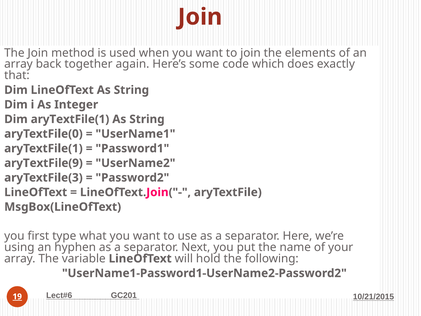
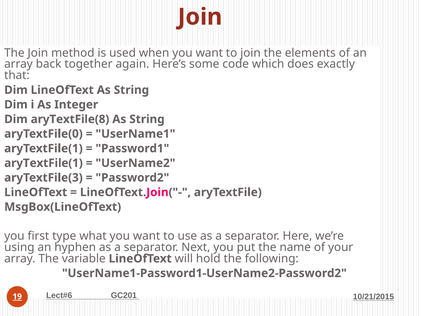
Dim aryTextFile(1: aryTextFile(1 -> aryTextFile(8 (70, 119)
aryTextFile(9: aryTextFile(9 -> aryTextFile(1 (44, 163)
